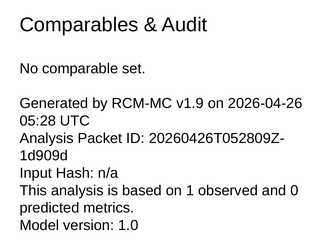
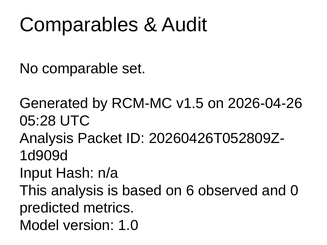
v1.9: v1.9 -> v1.5 (190, 103)
1: 1 -> 6 (190, 191)
